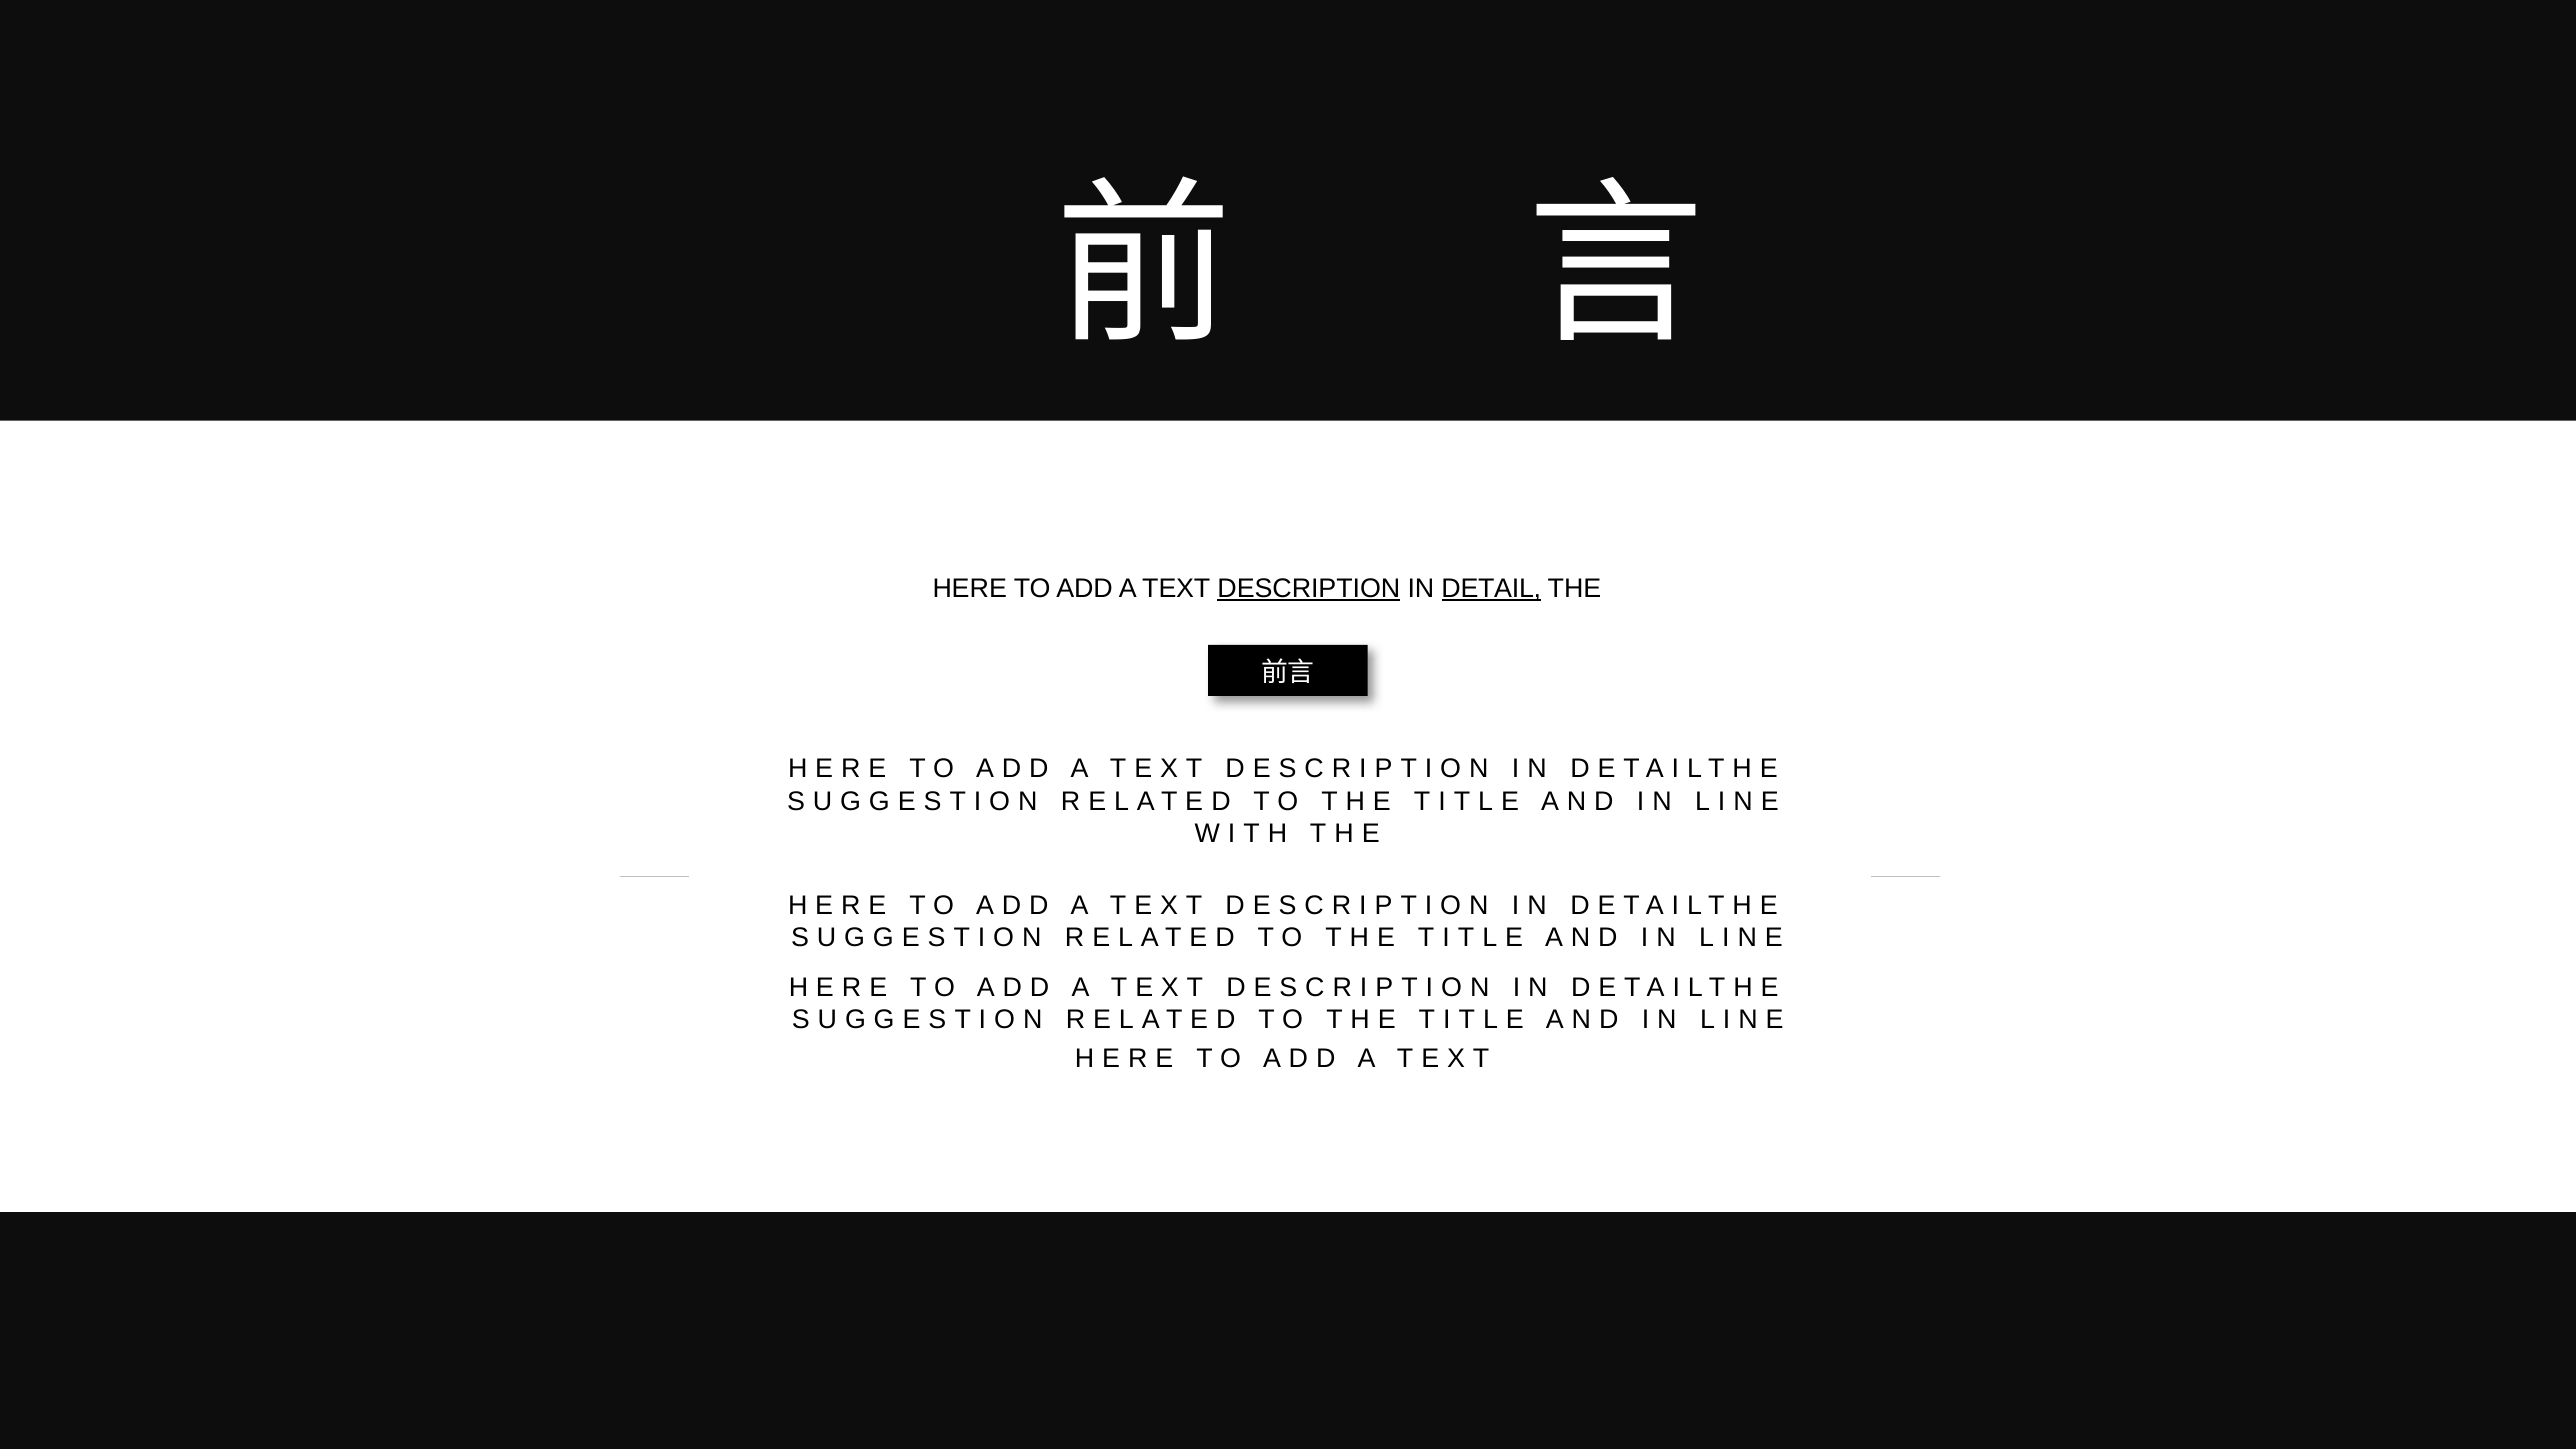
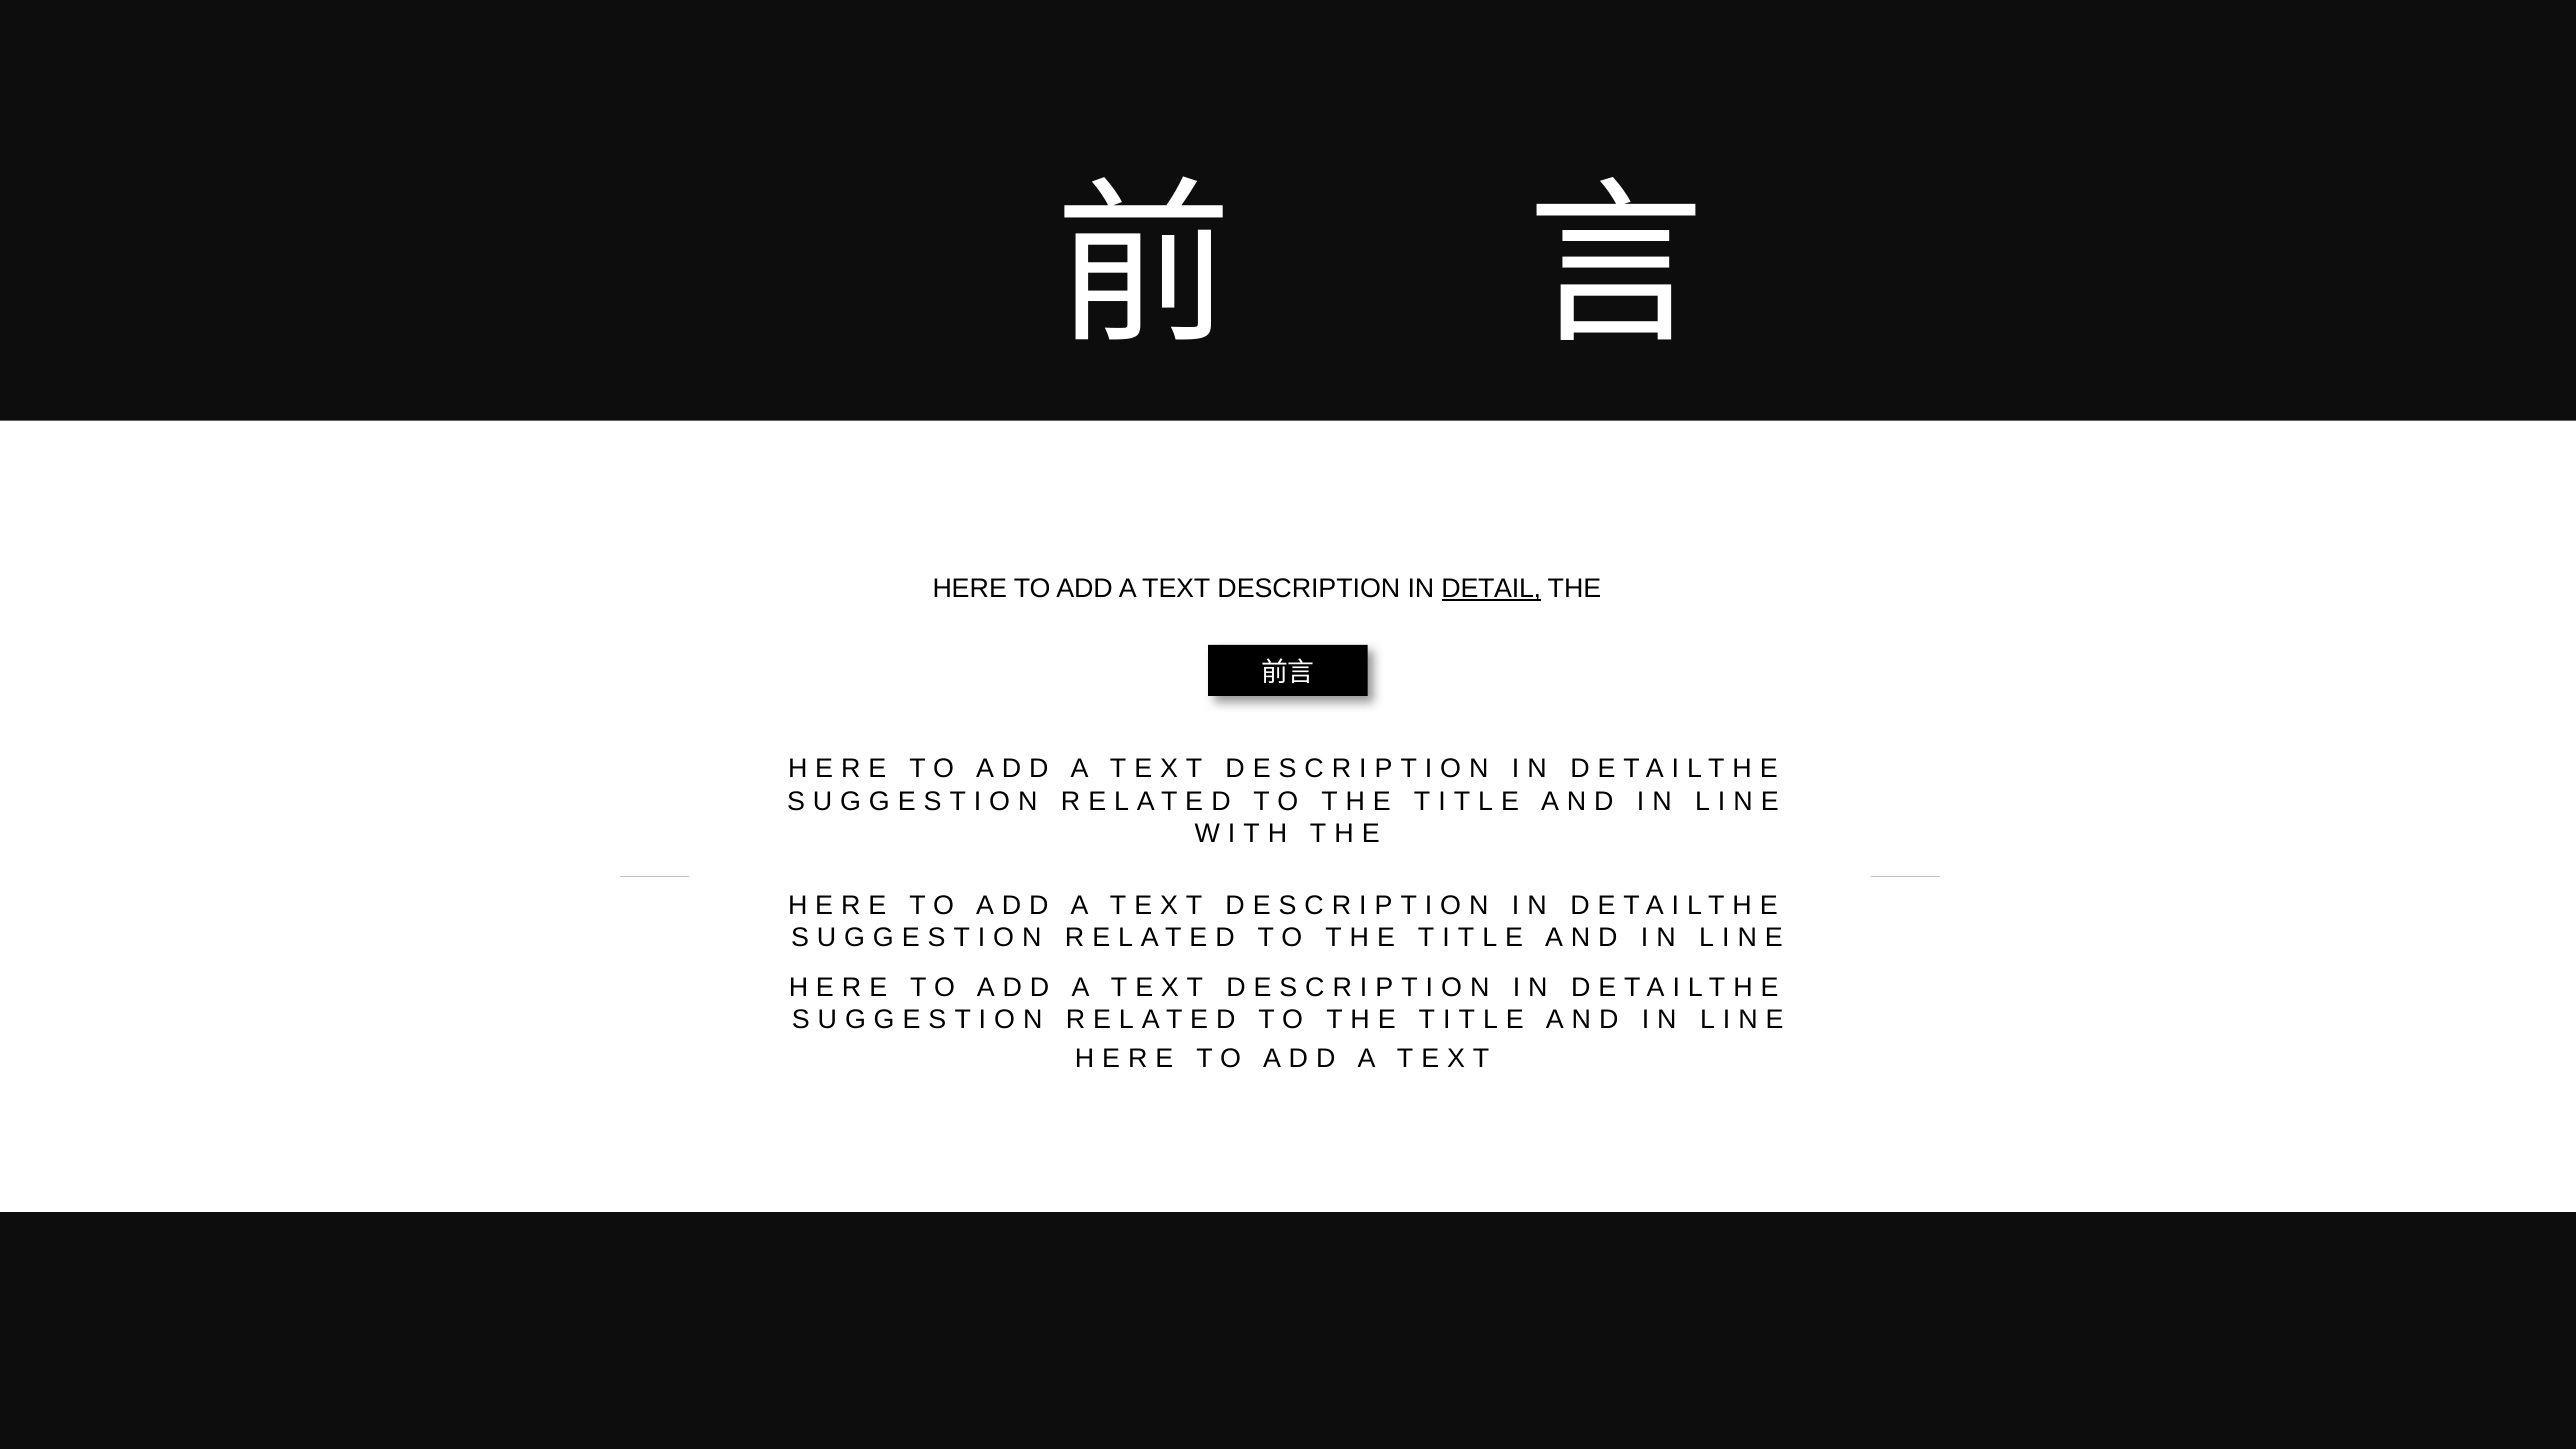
DESCRIPTION underline: present -> none (1309, 588)
